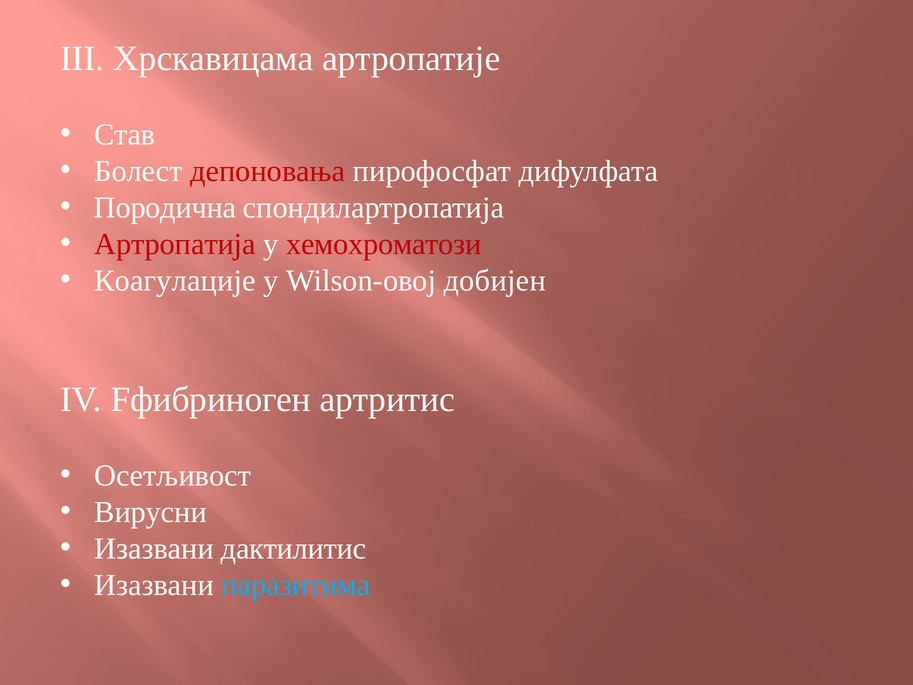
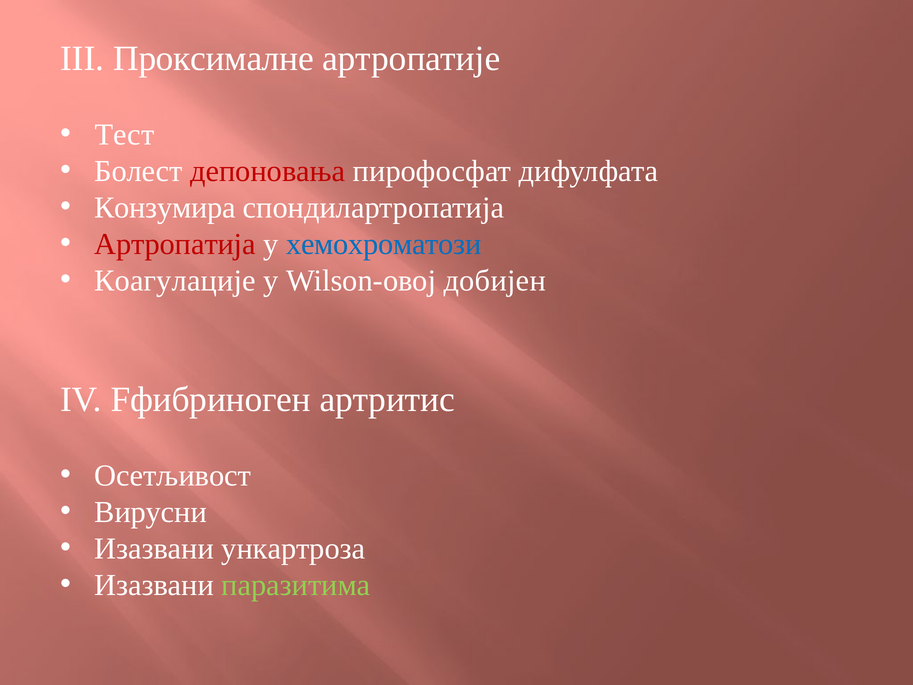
Хрскавицама: Хрскавицама -> Проксималне (213, 59)
Став: Став -> Тест (124, 134)
Породична: Породична -> Конзумира (165, 207)
хемохроматози colour: red -> blue (384, 244)
дактилитис: дактилитис -> ункартроза (293, 548)
паразитима colour: light blue -> light green (296, 585)
